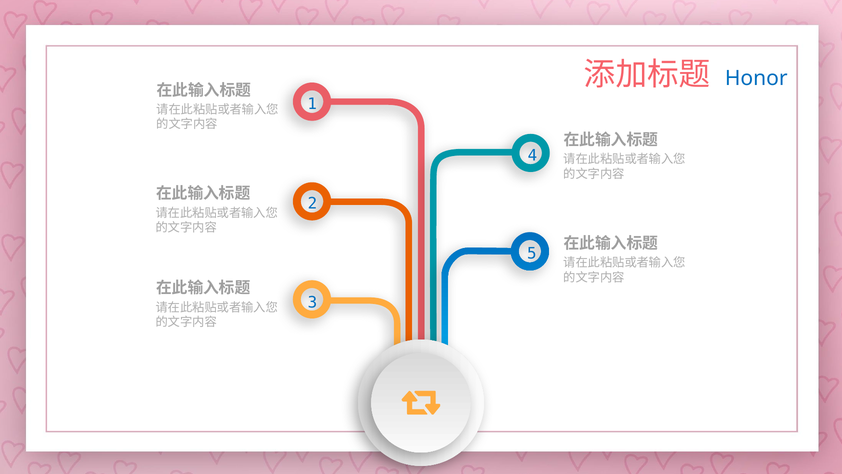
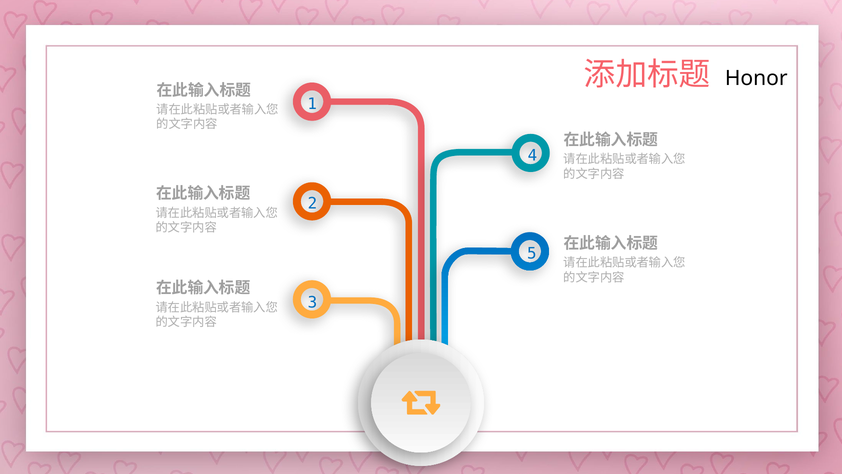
Honor colour: blue -> black (756, 78)
